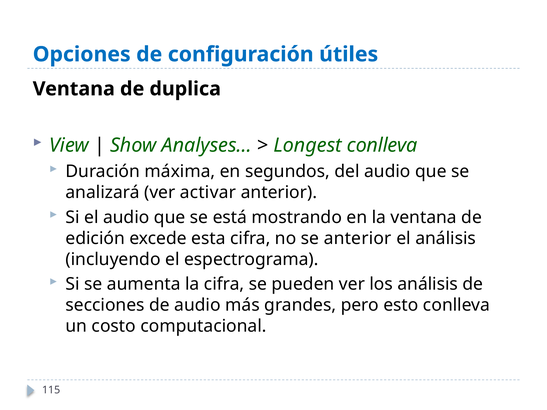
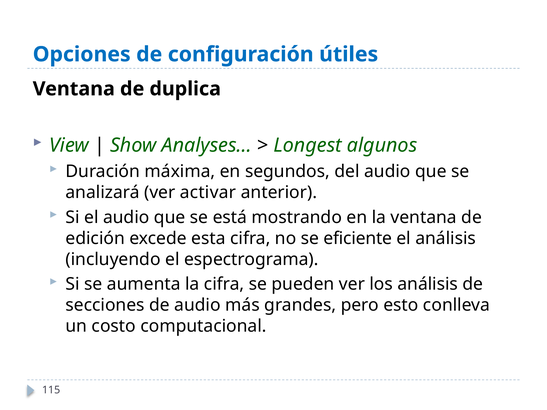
Longest conlleva: conlleva -> algunos (382, 146)
se anterior: anterior -> eficiente (358, 238)
